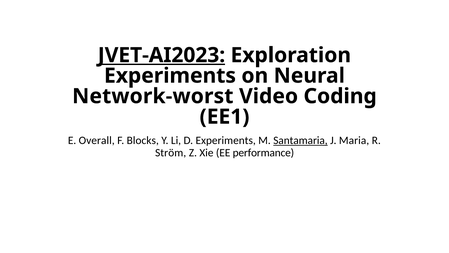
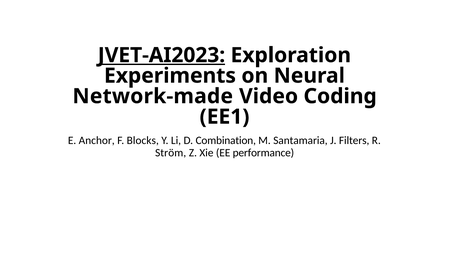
Network-worst: Network-worst -> Network-made (153, 96)
Overall: Overall -> Anchor (97, 140)
D Experiments: Experiments -> Combination (226, 140)
Santamaria underline: present -> none (300, 140)
Maria: Maria -> Filters (354, 140)
